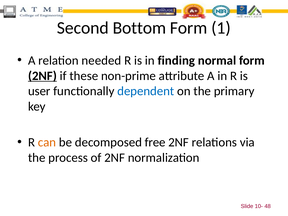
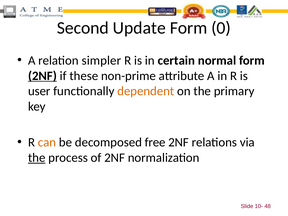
Bottom: Bottom -> Update (139, 28)
1: 1 -> 0 (221, 28)
needed: needed -> simpler (101, 60)
finding: finding -> certain (176, 60)
dependent colour: blue -> orange (146, 91)
the underline: none -> present (37, 158)
